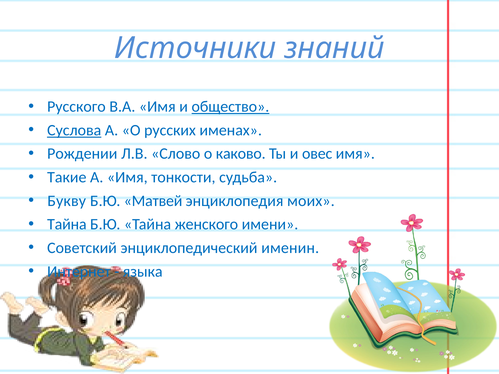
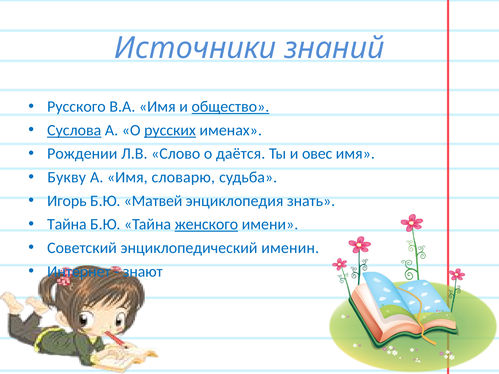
русских underline: none -> present (170, 130)
каково: каково -> даётся (241, 154)
Такие: Такие -> Букву (67, 177)
тонкости: тонкости -> словарю (183, 177)
Букву: Букву -> Игорь (67, 201)
моих: моих -> знать (311, 201)
женского underline: none -> present (206, 224)
языка: языка -> знают (143, 272)
